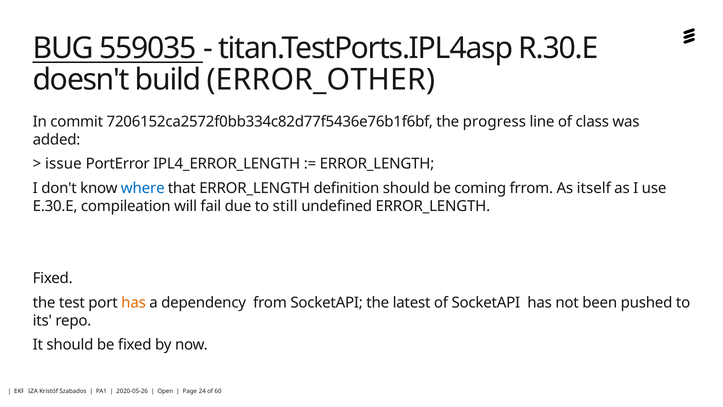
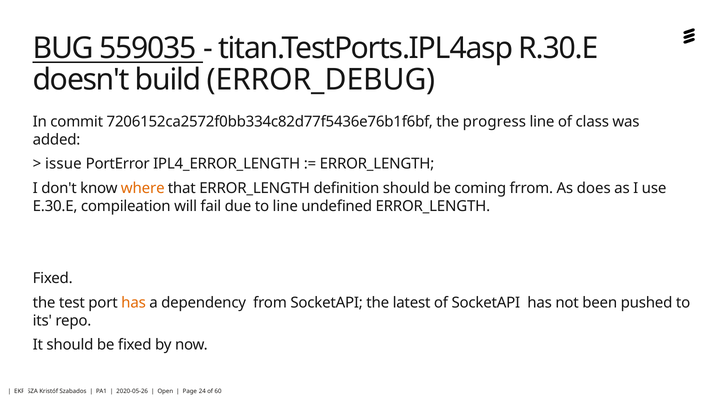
ERROR_OTHER: ERROR_OTHER -> ERROR_DEBUG (321, 80)
where colour: blue -> orange (143, 188)
itself: itself -> does (594, 188)
to still: still -> line (285, 206)
